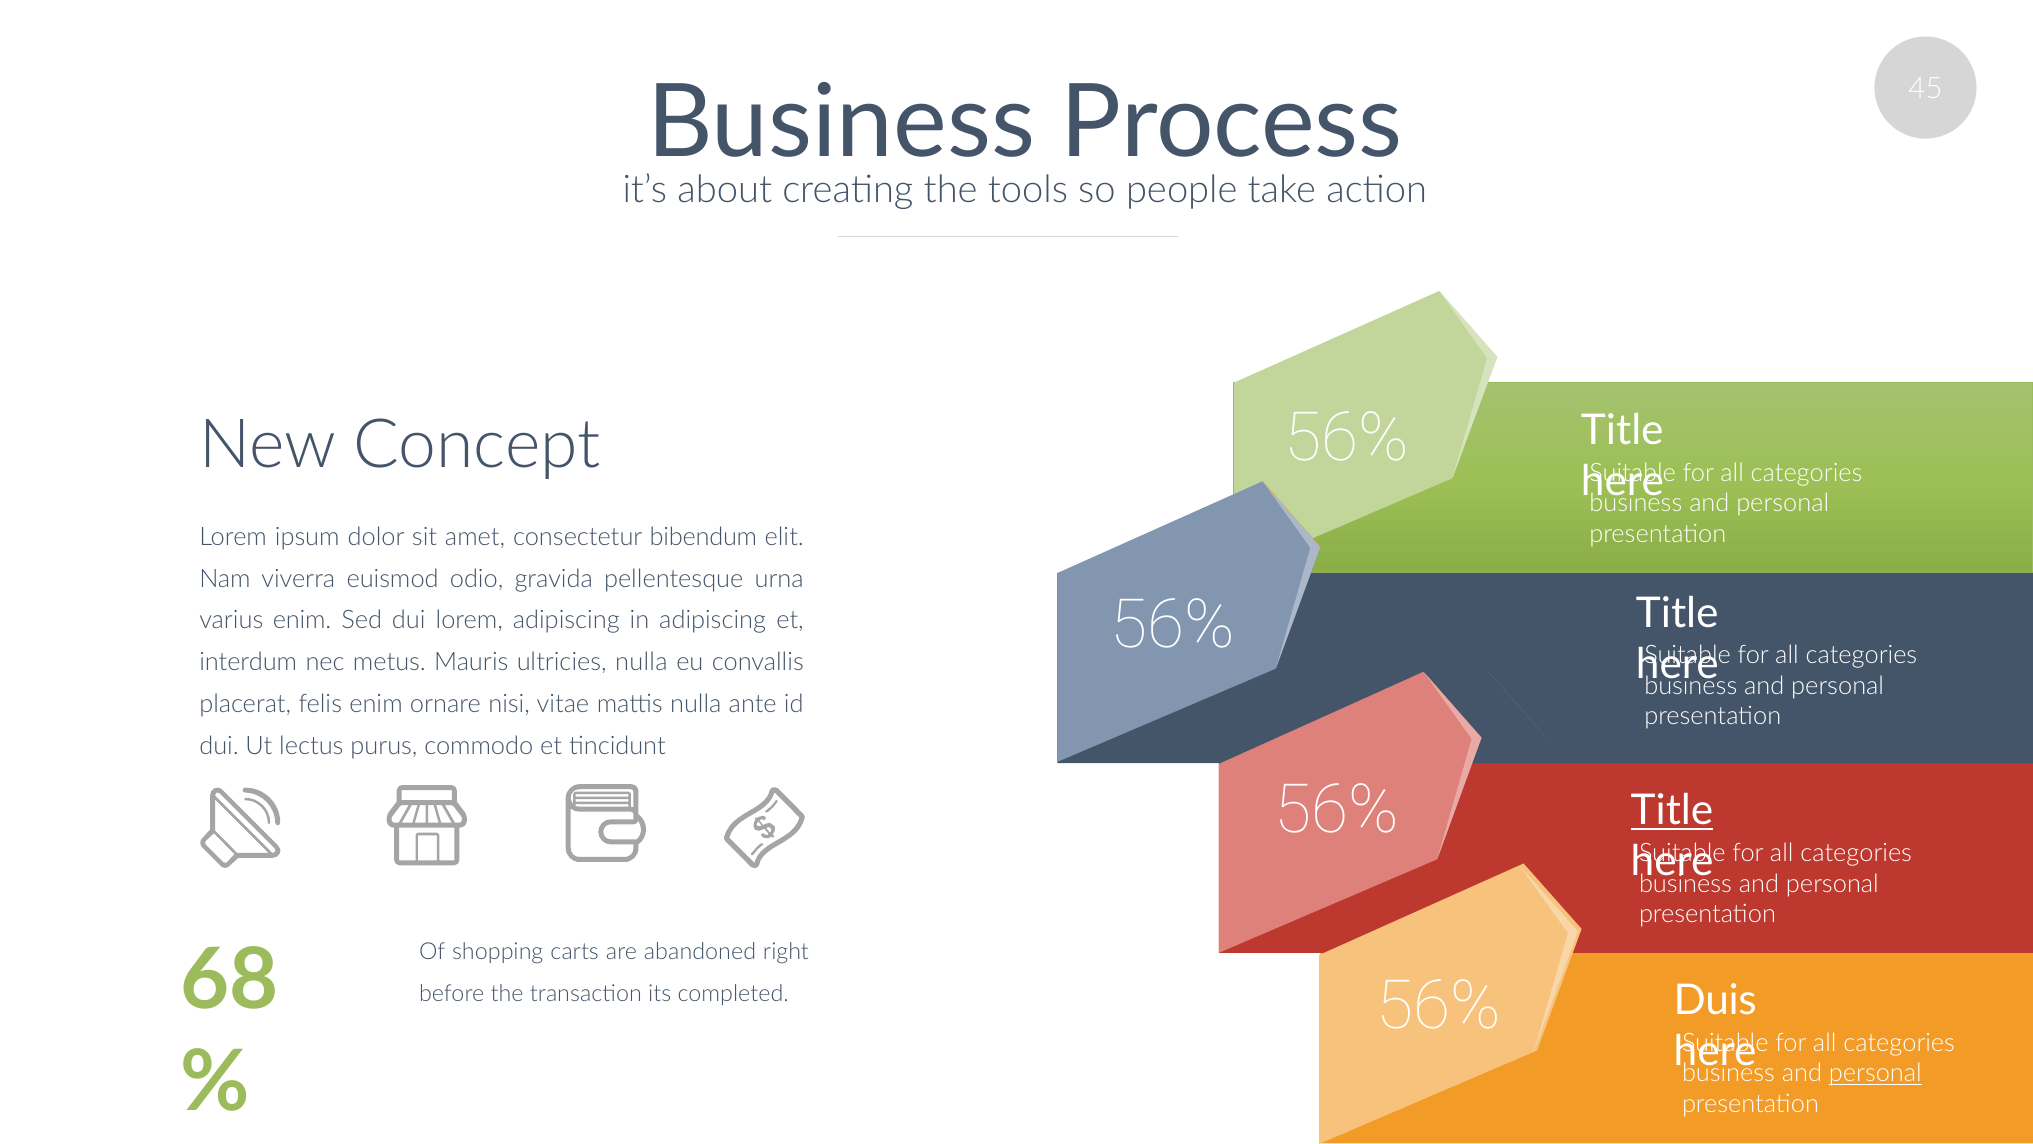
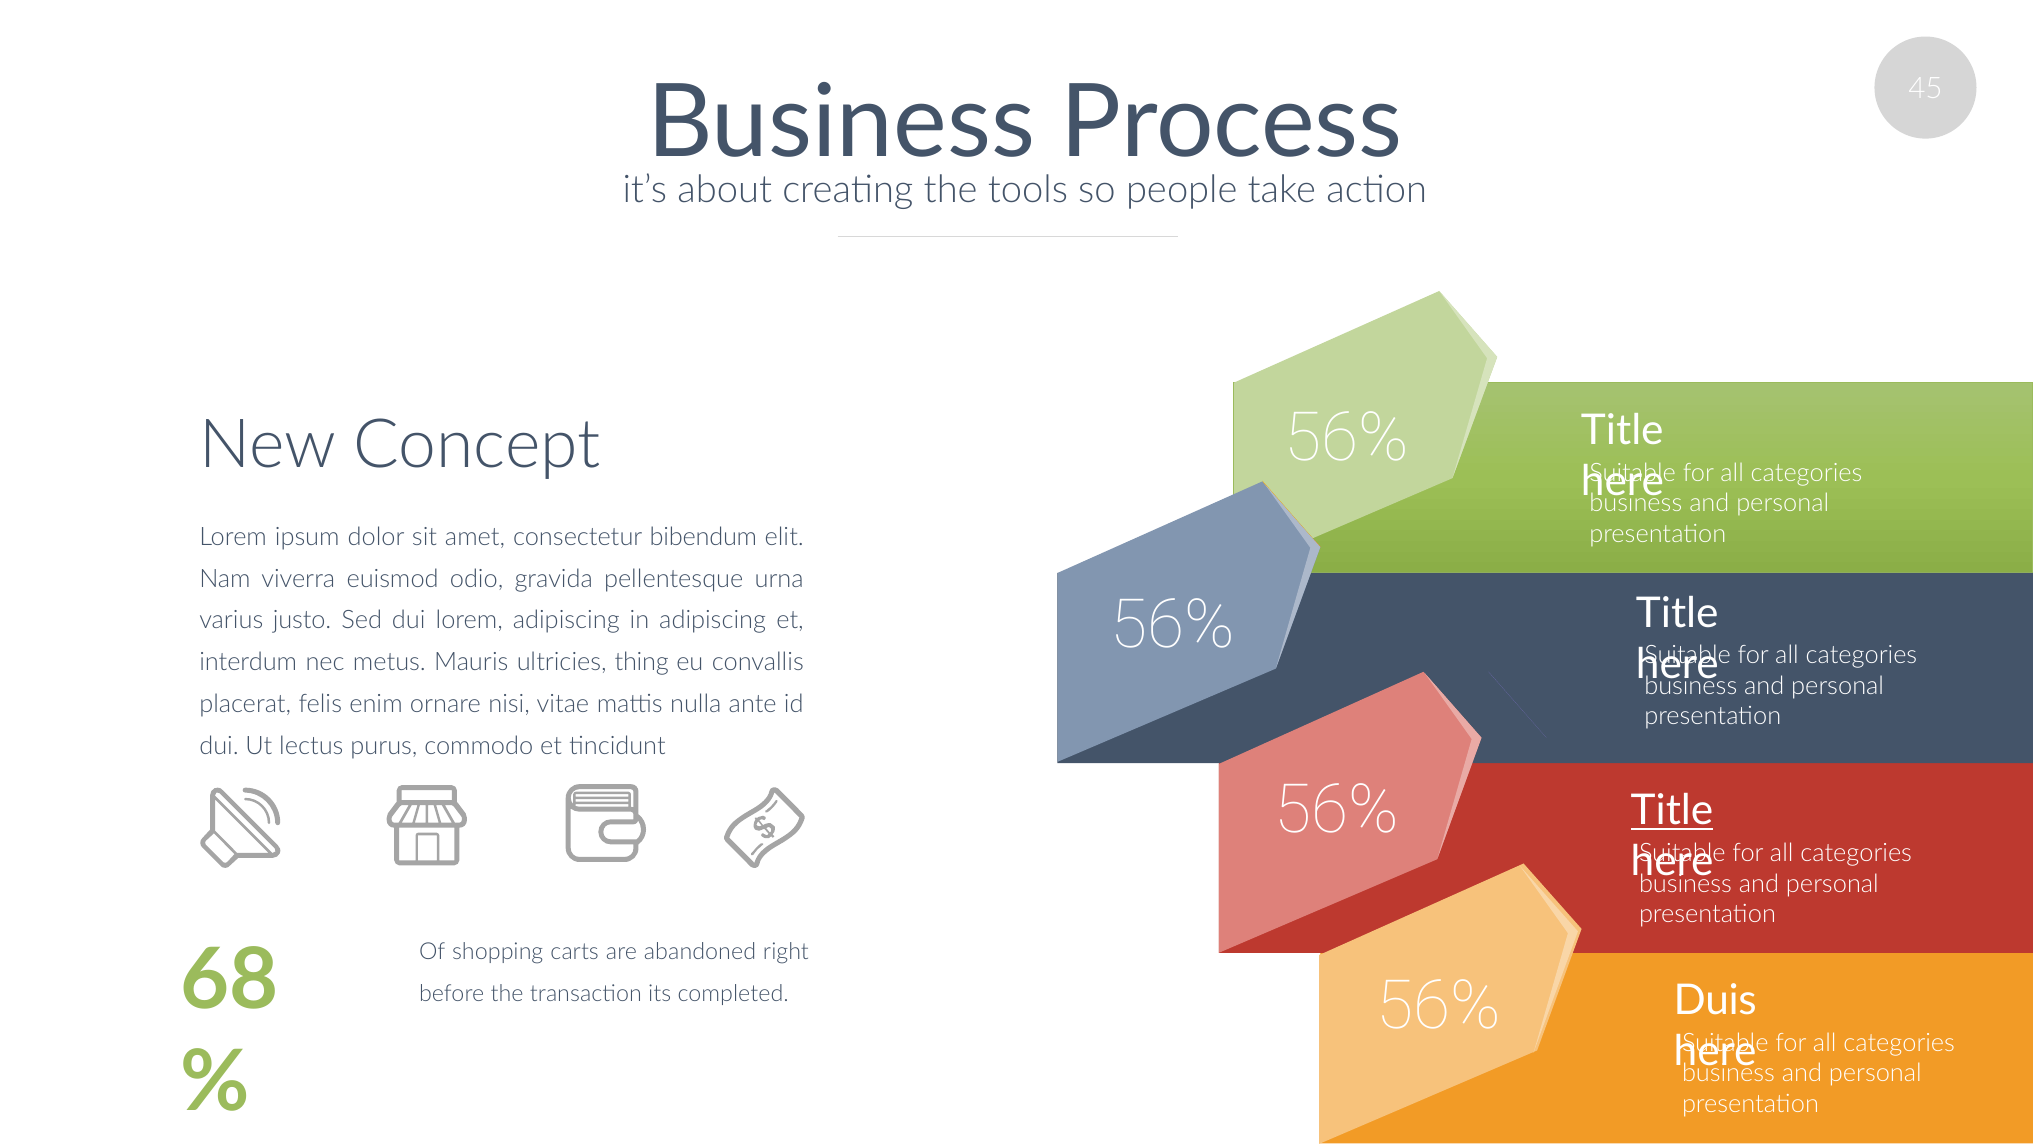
varius enim: enim -> justo (302, 620)
ultricies nulla: nulla -> thing (642, 662)
personal underline: present -> none (1875, 1073)
